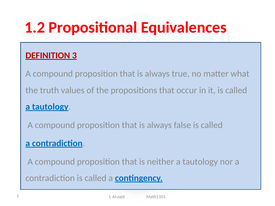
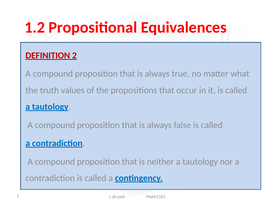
3: 3 -> 2 (74, 56)
